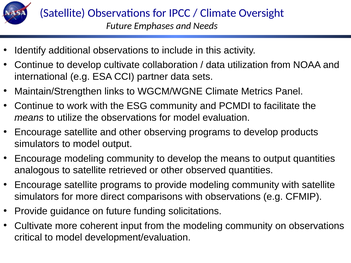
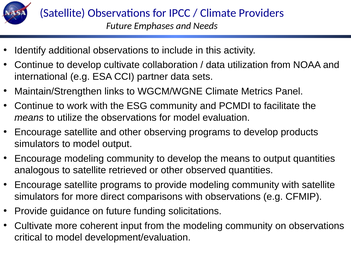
Oversight: Oversight -> Providers (261, 13)
